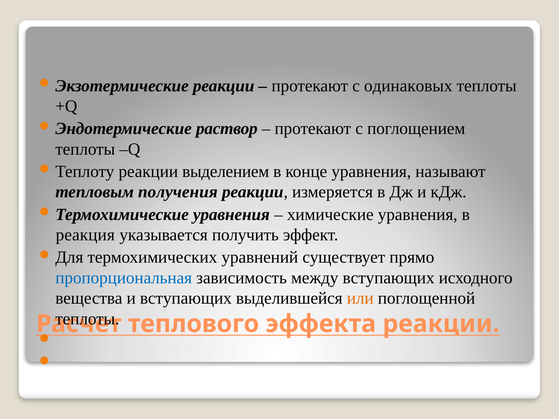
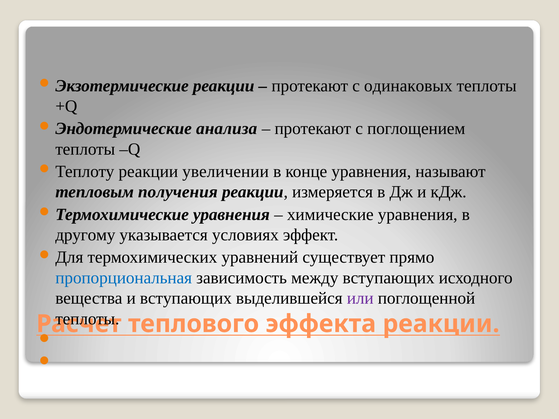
раствор: раствор -> анализа (227, 129)
выделением: выделением -> увеличении (226, 172)
реакция: реакция -> другому (85, 235)
получить: получить -> условиях (245, 235)
или colour: orange -> purple (360, 298)
